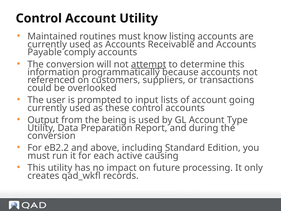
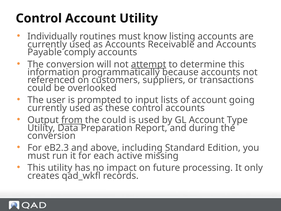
Maintained: Maintained -> Individually (52, 36)
from underline: none -> present (72, 120)
the being: being -> could (114, 120)
eB2.2: eB2.2 -> eB2.3 (57, 148)
causing: causing -> missing (162, 156)
